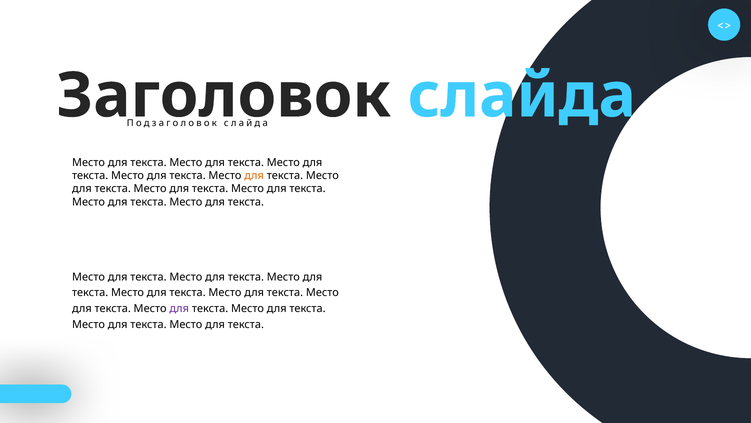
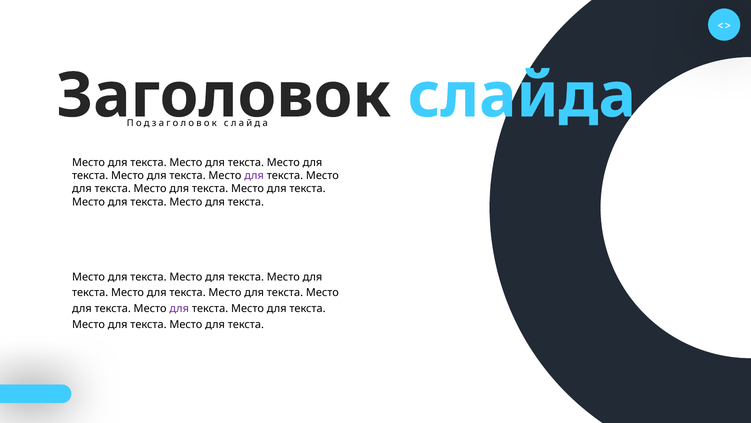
для colour: orange -> purple (254, 175)
